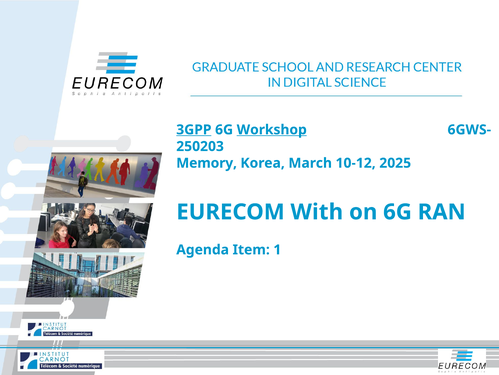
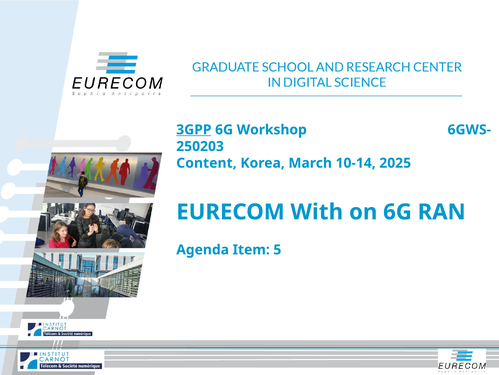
Workshop underline: present -> none (272, 130)
Memory: Memory -> Content (206, 163)
10-12: 10-12 -> 10-14 (356, 163)
1: 1 -> 5 (277, 249)
